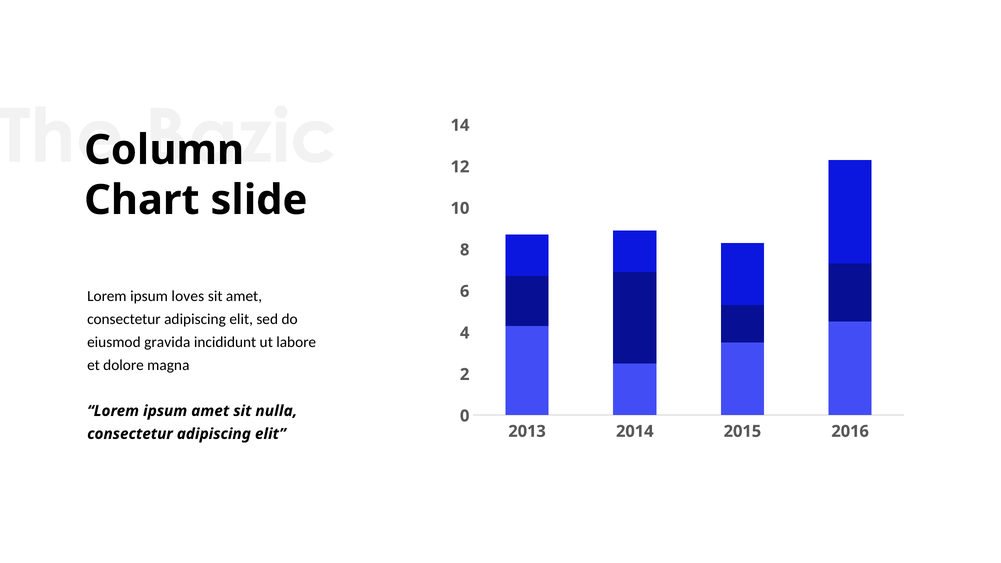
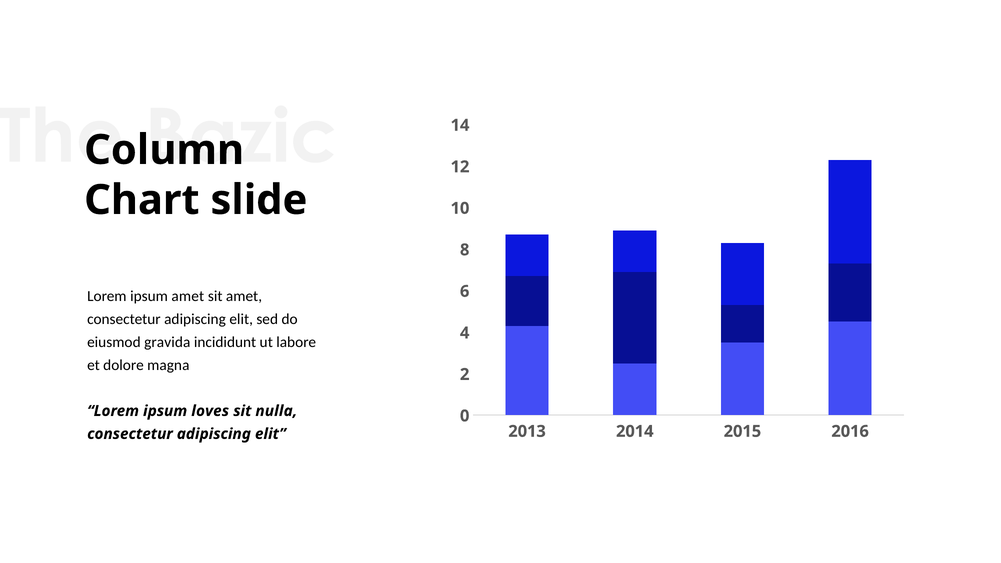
ipsum loves: loves -> amet (188, 296)
ipsum amet: amet -> loves (210, 411)
